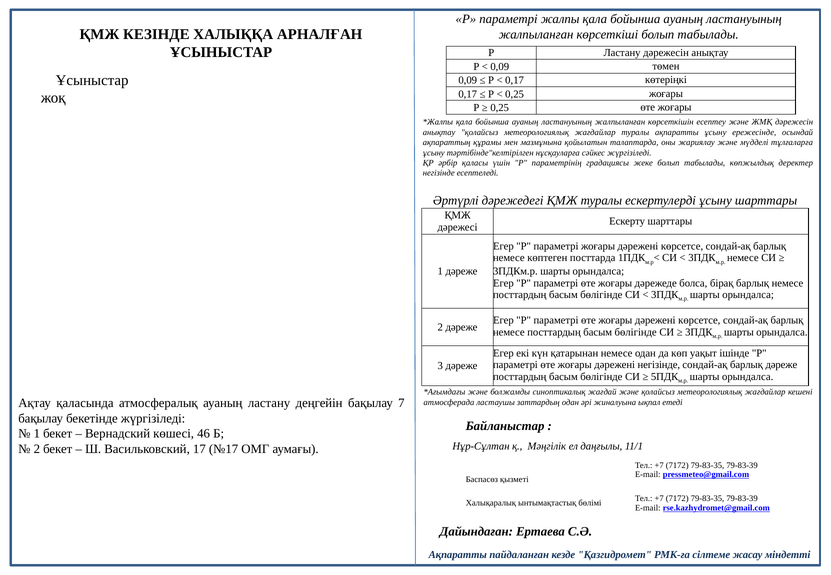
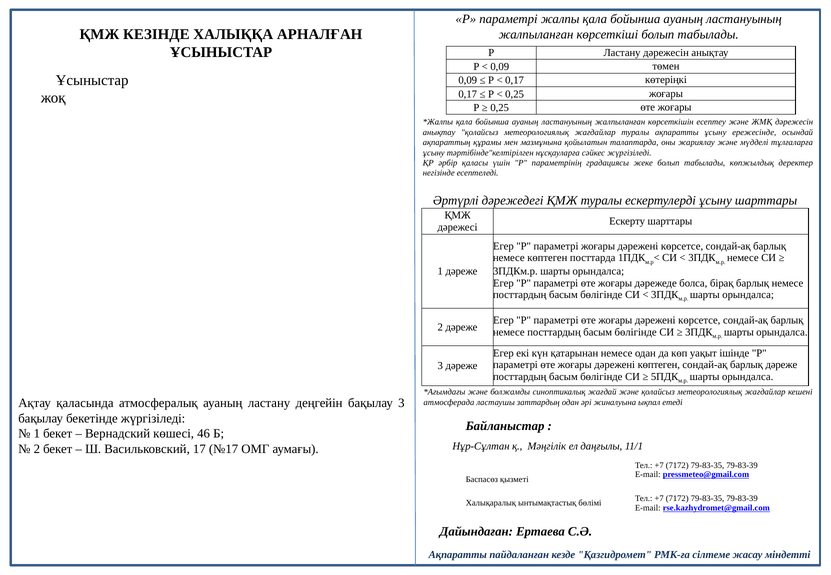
дәрежені негізінде: негізінде -> көптеген (659, 365)
бақылау 7: 7 -> 3 (401, 403)
